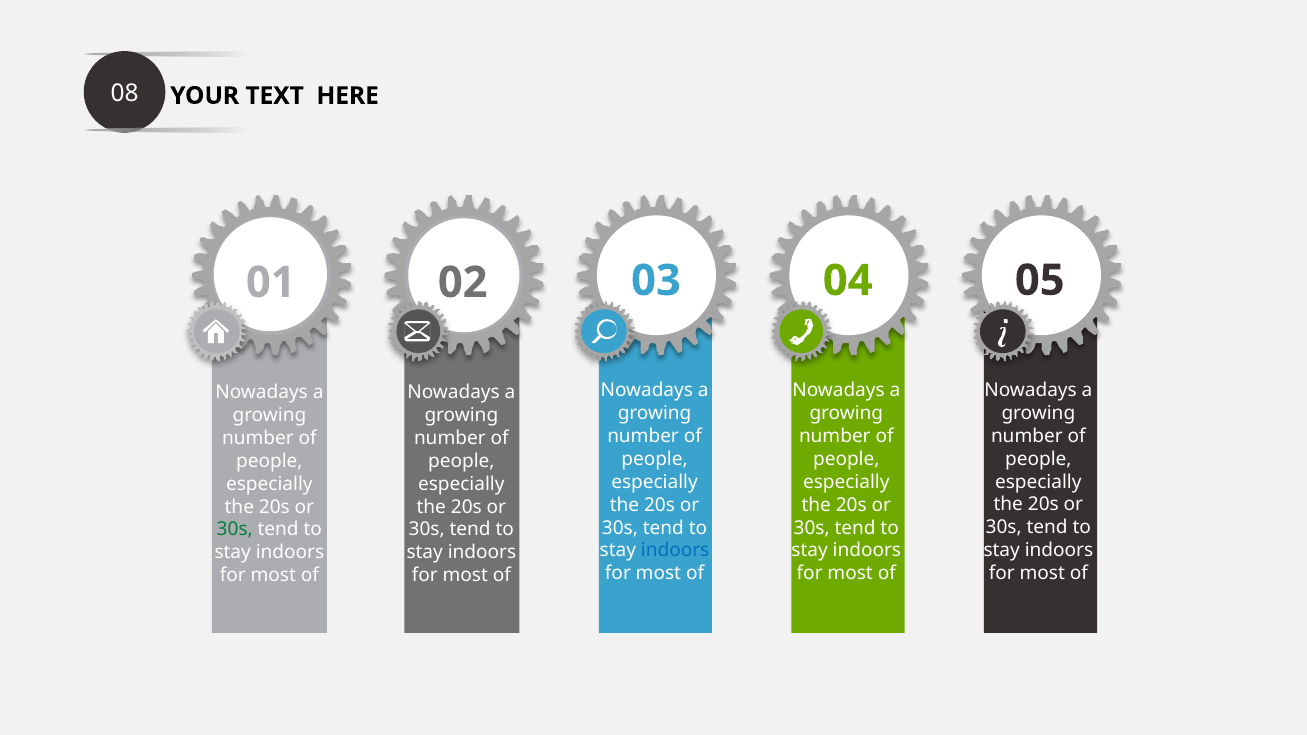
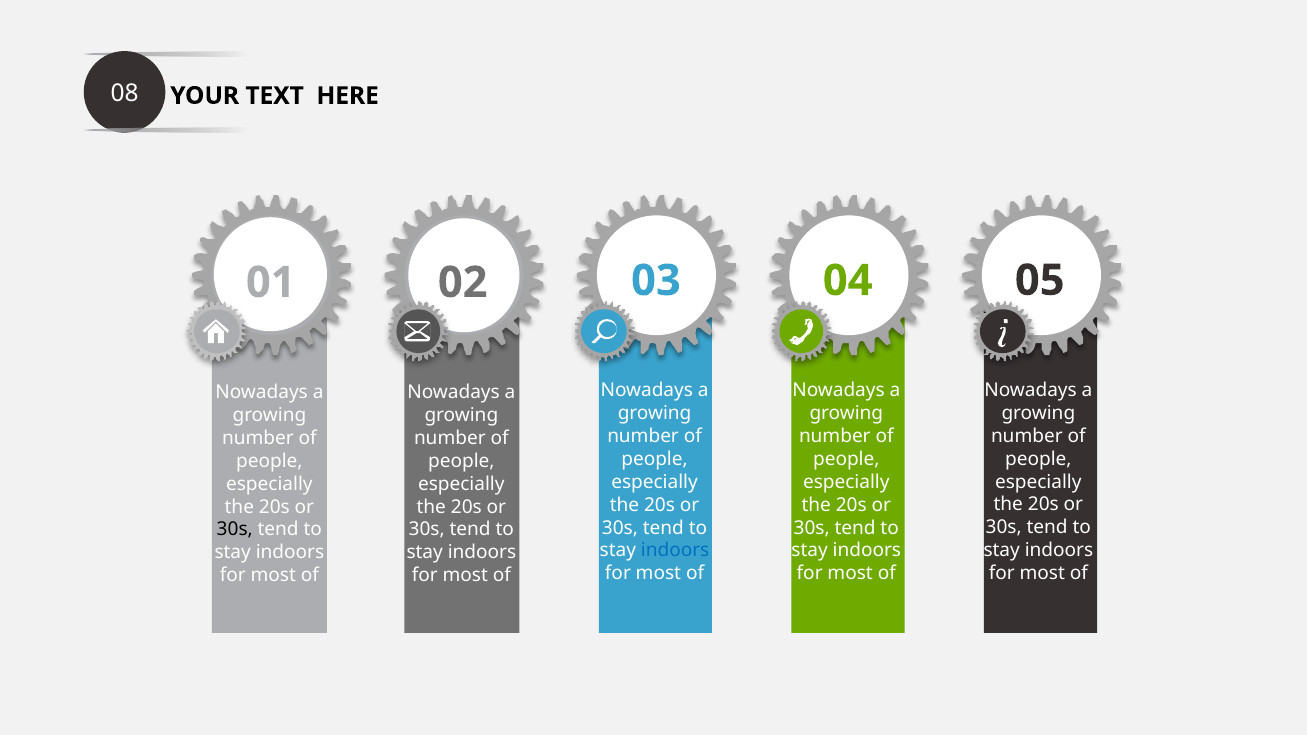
30s colour: green -> black (235, 530)
